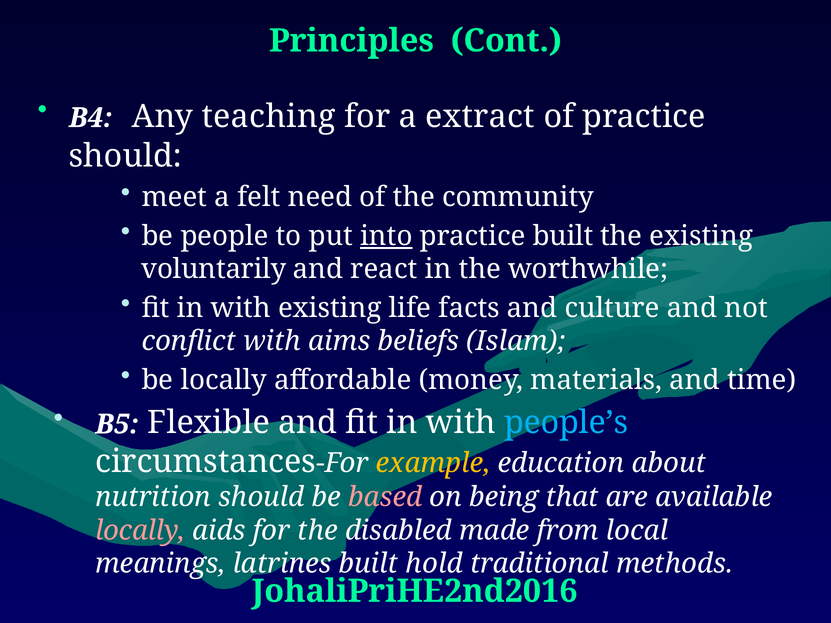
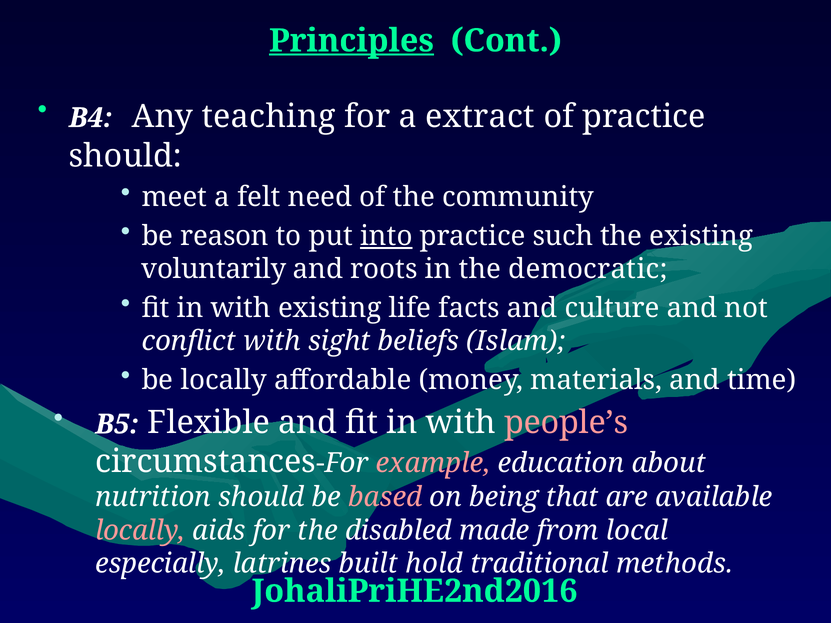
Principles underline: none -> present (351, 41)
people: people -> reason (225, 236)
practice built: built -> such (563, 236)
react: react -> roots (384, 269)
worthwhile: worthwhile -> democratic (588, 269)
aims: aims -> sight (339, 341)
people’s colour: light blue -> pink (566, 423)
example colour: yellow -> pink (433, 463)
meanings: meanings -> especially (160, 564)
